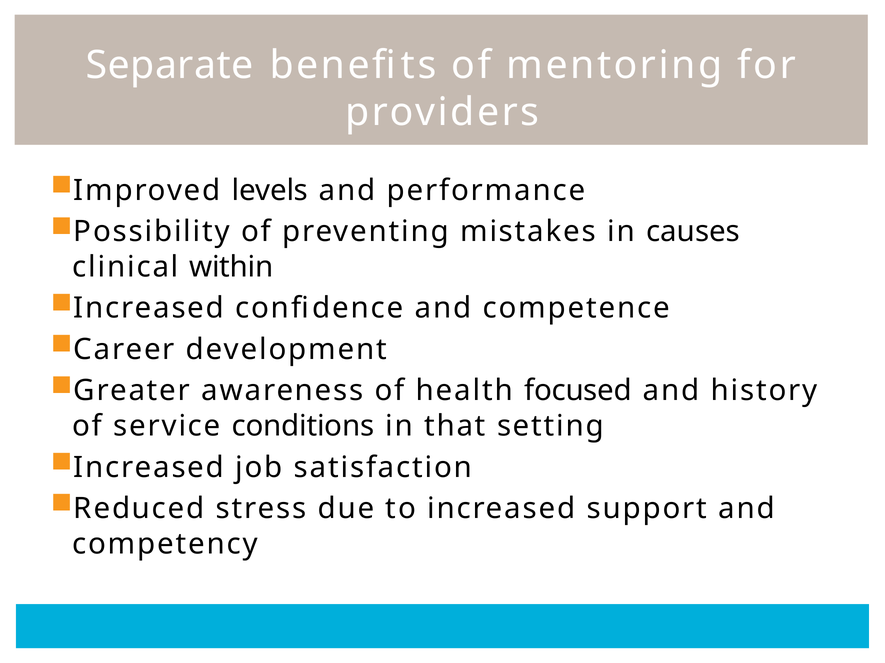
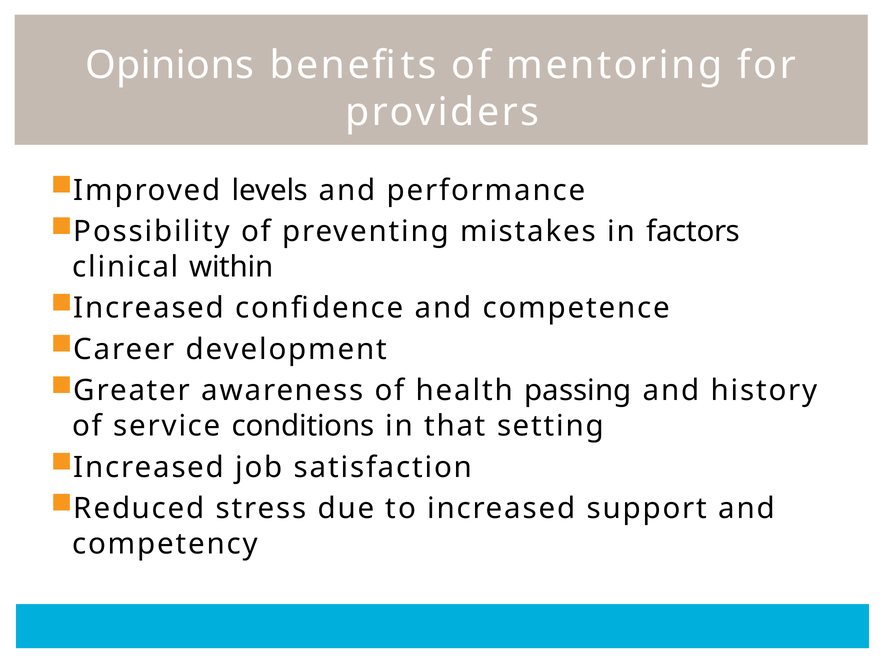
Separate: Separate -> Opinions (170, 65)
causes: causes -> factors (693, 232)
focused: focused -> passing (578, 391)
